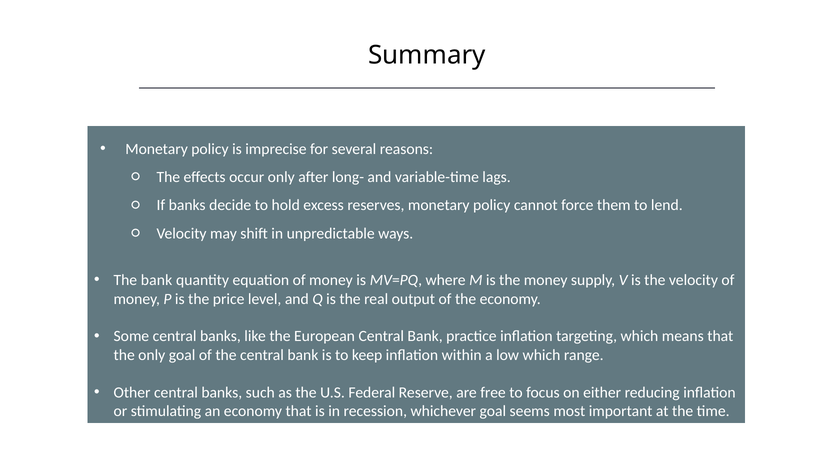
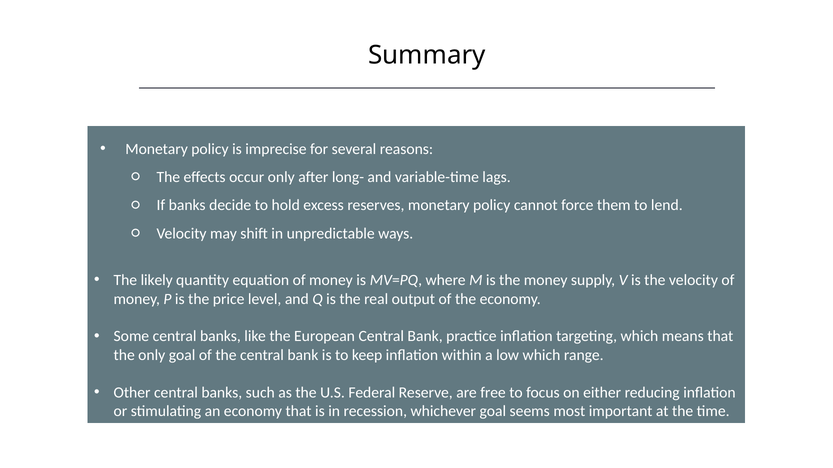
The bank: bank -> likely (157, 281)
